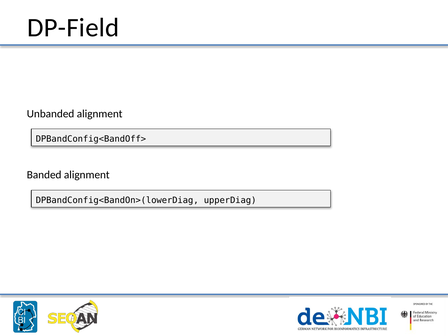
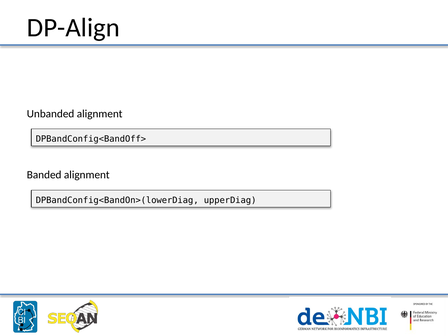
DP-Field: DP-Field -> DP-Align (73, 28)
